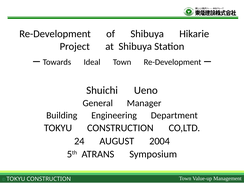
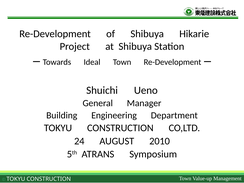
2004: 2004 -> 2010 (160, 141)
